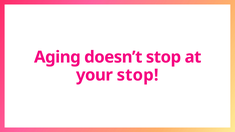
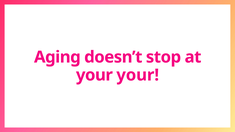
your stop: stop -> your (138, 75)
